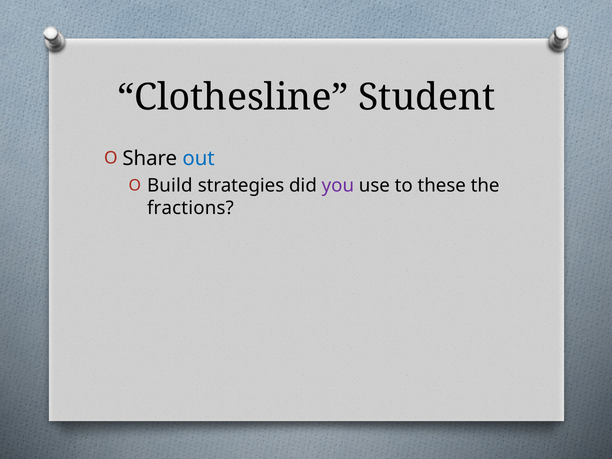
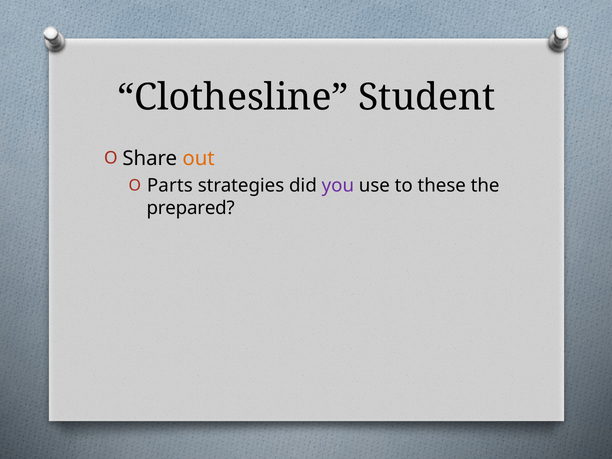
out colour: blue -> orange (199, 159)
Build: Build -> Parts (170, 186)
fractions: fractions -> prepared (191, 208)
